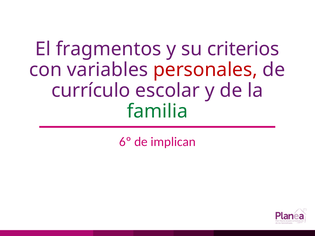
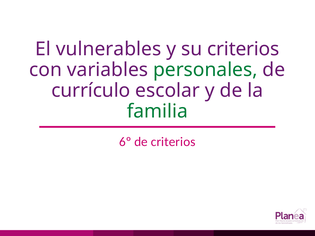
fragmentos: fragmentos -> vulnerables (109, 49)
personales colour: red -> green (205, 70)
de implican: implican -> criterios (173, 142)
